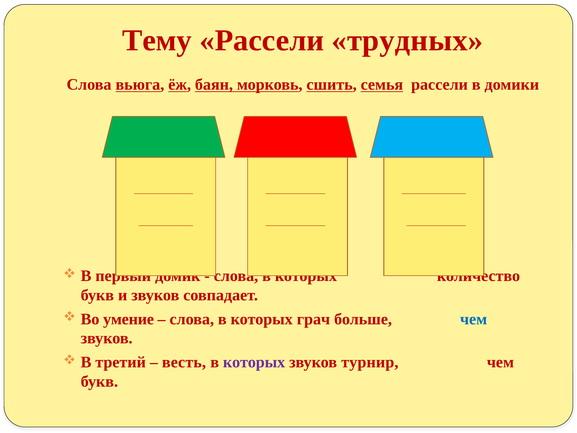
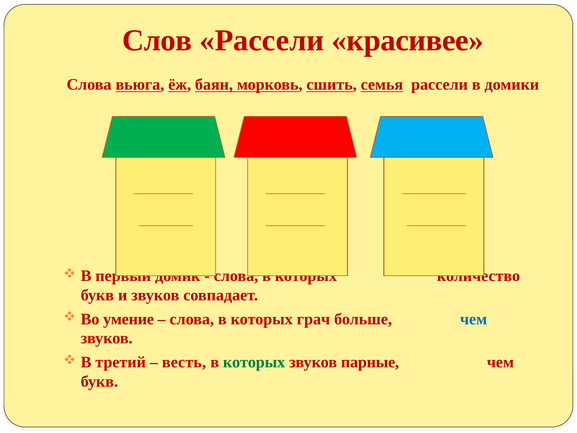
Тему: Тему -> Слов (157, 41)
трудных: трудных -> красивее (408, 41)
которых colour: purple -> green (254, 362)
турнир: турнир -> парные (370, 362)
